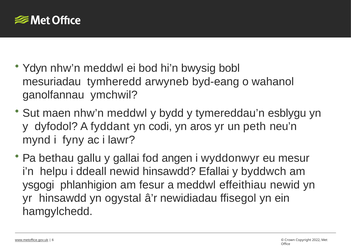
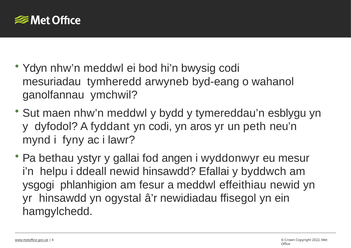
bwysig bobl: bobl -> codi (229, 68)
gallu: gallu -> ystyr (89, 158)
